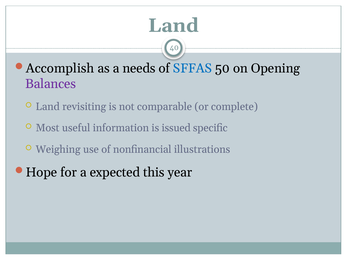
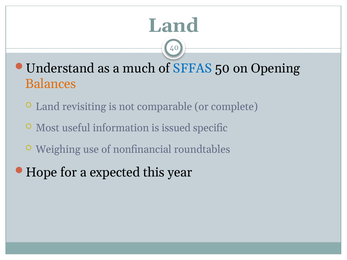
Accomplish: Accomplish -> Understand (60, 68)
needs: needs -> much (139, 68)
Balances colour: purple -> orange (51, 84)
illustrations: illustrations -> roundtables (202, 149)
